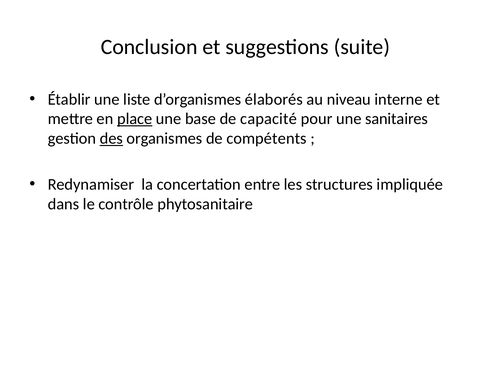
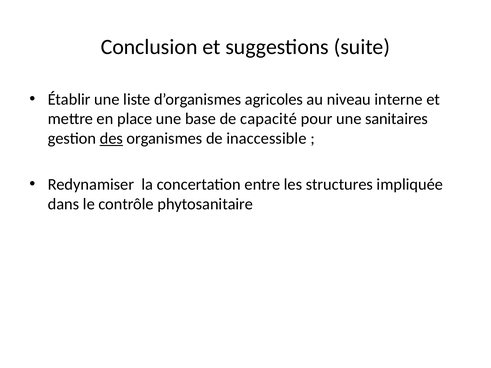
élaborés: élaborés -> agricoles (274, 99)
place underline: present -> none (135, 119)
compétents: compétents -> inaccessible (267, 139)
